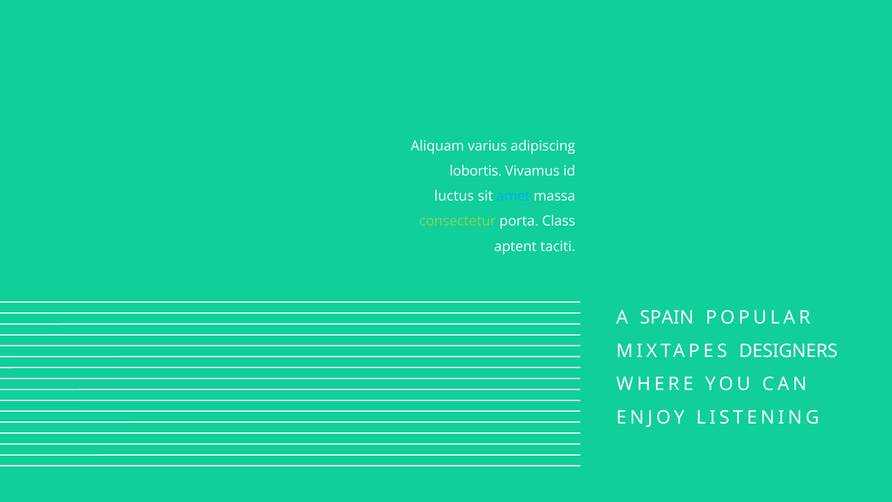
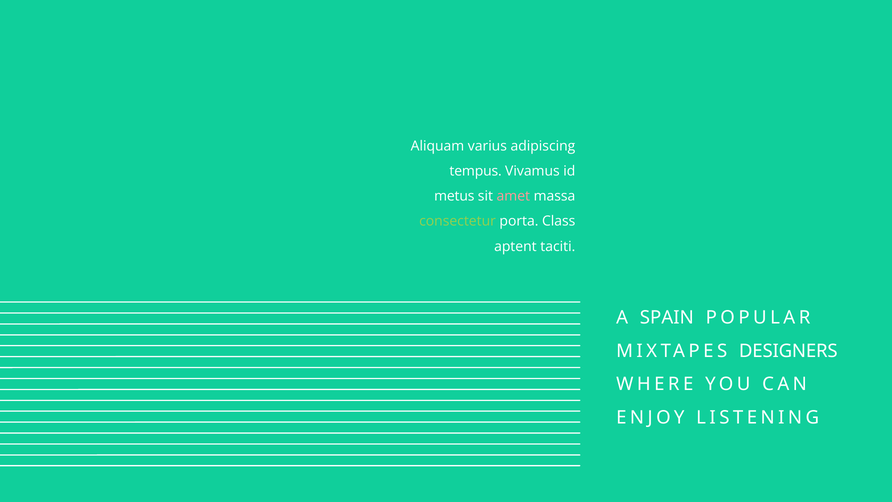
lobortis: lobortis -> tempus (476, 171)
luctus: luctus -> metus (454, 196)
amet colour: light blue -> pink (513, 196)
